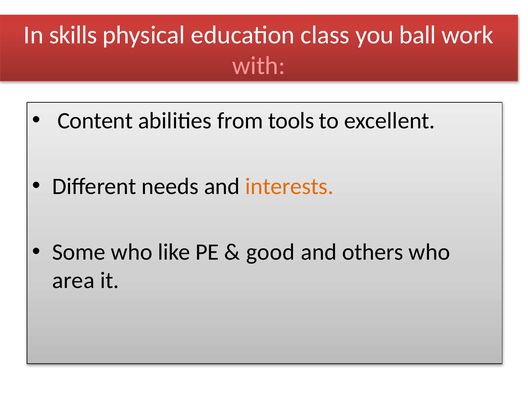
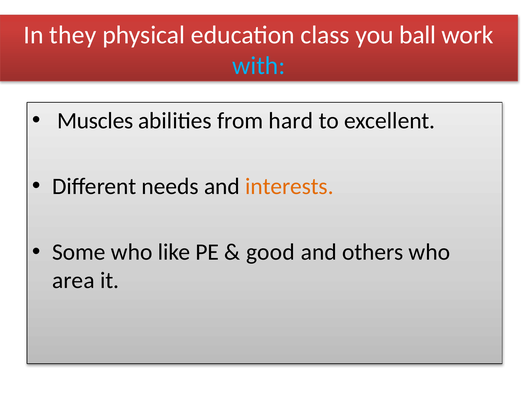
skills: skills -> they (73, 35)
with colour: pink -> light blue (259, 66)
Content: Content -> Muscles (95, 121)
tools: tools -> hard (291, 121)
